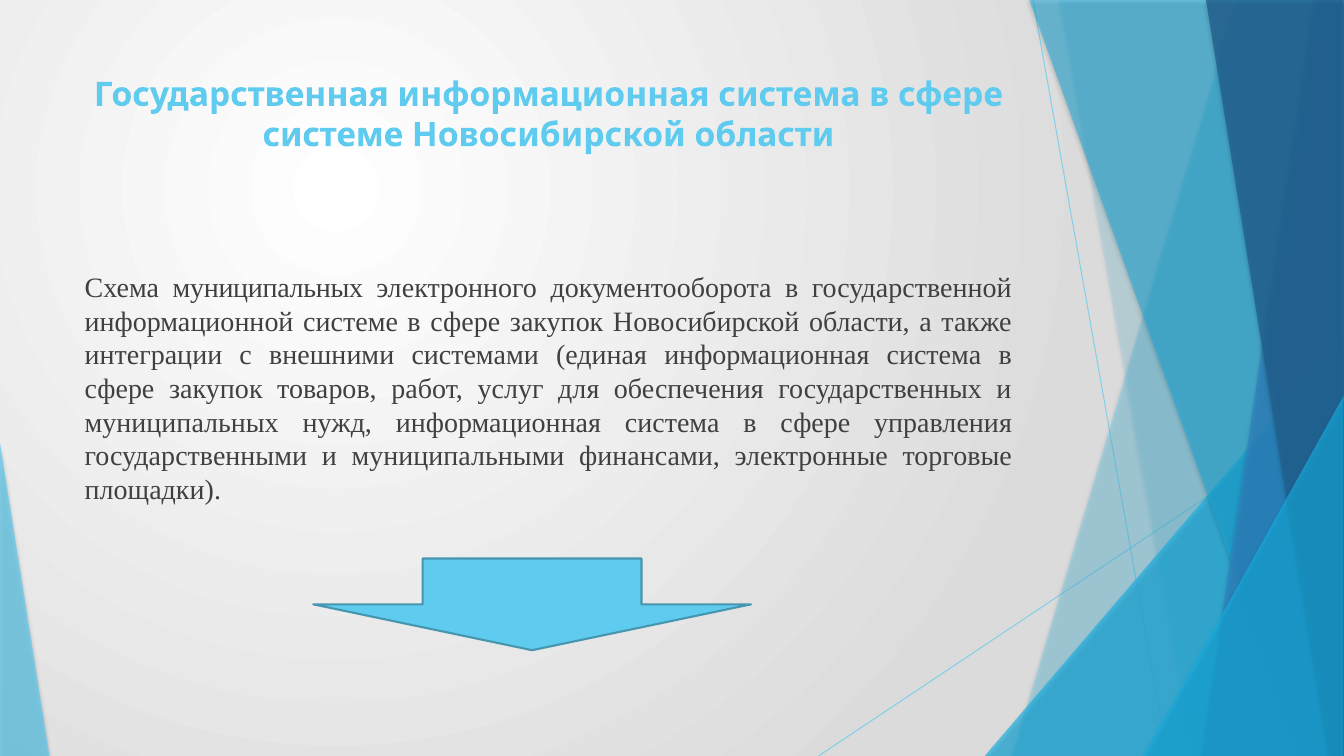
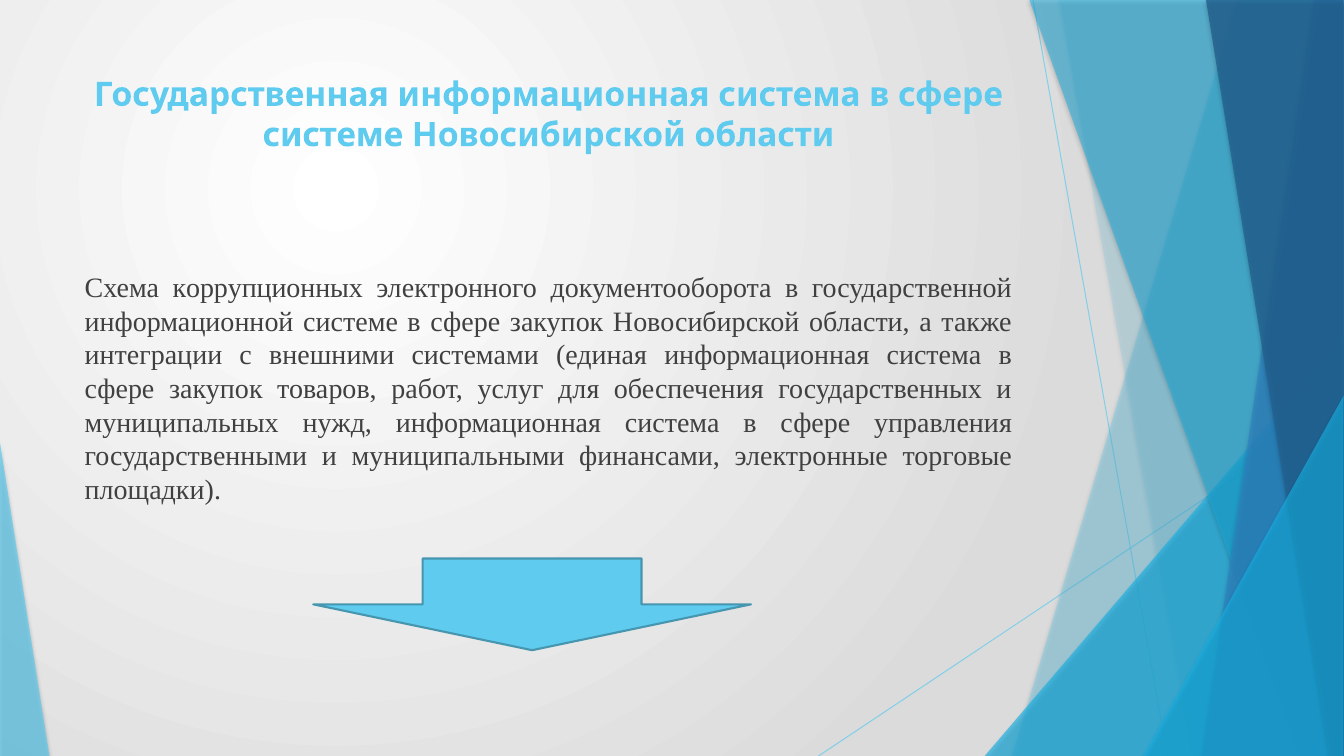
Схема муниципальных: муниципальных -> коррупционных (268, 288)
